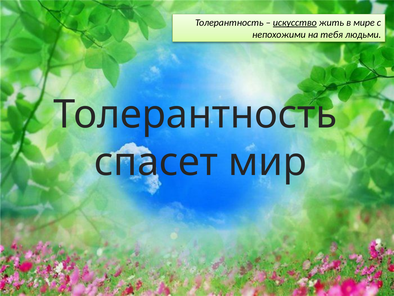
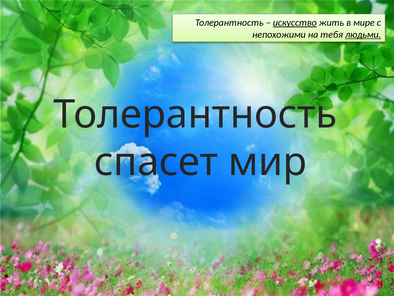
людьми underline: none -> present (363, 34)
